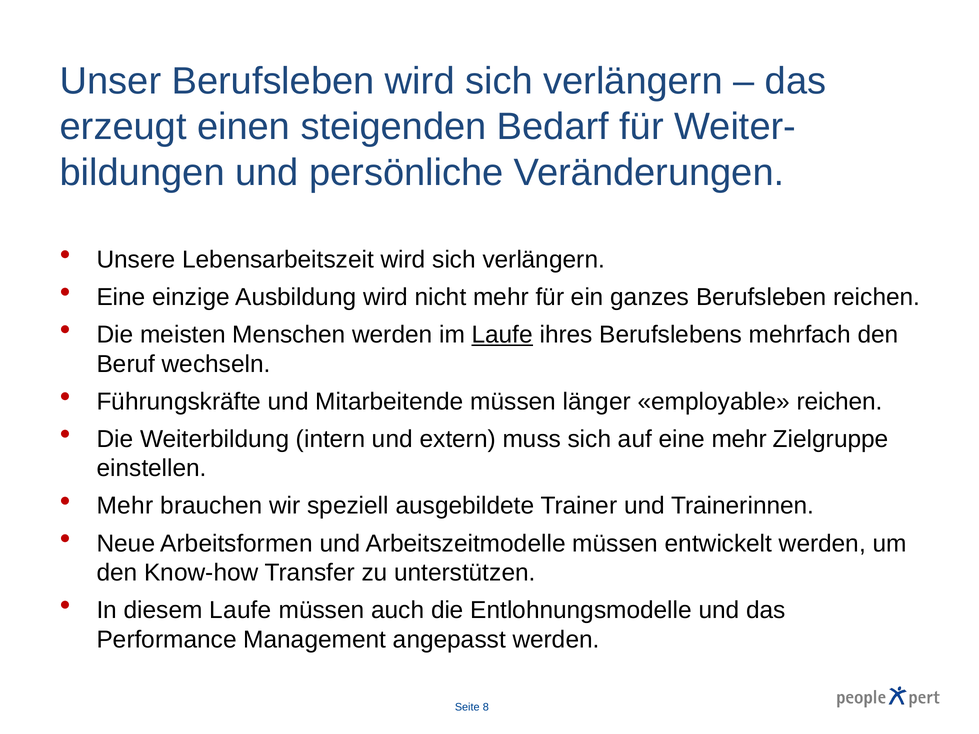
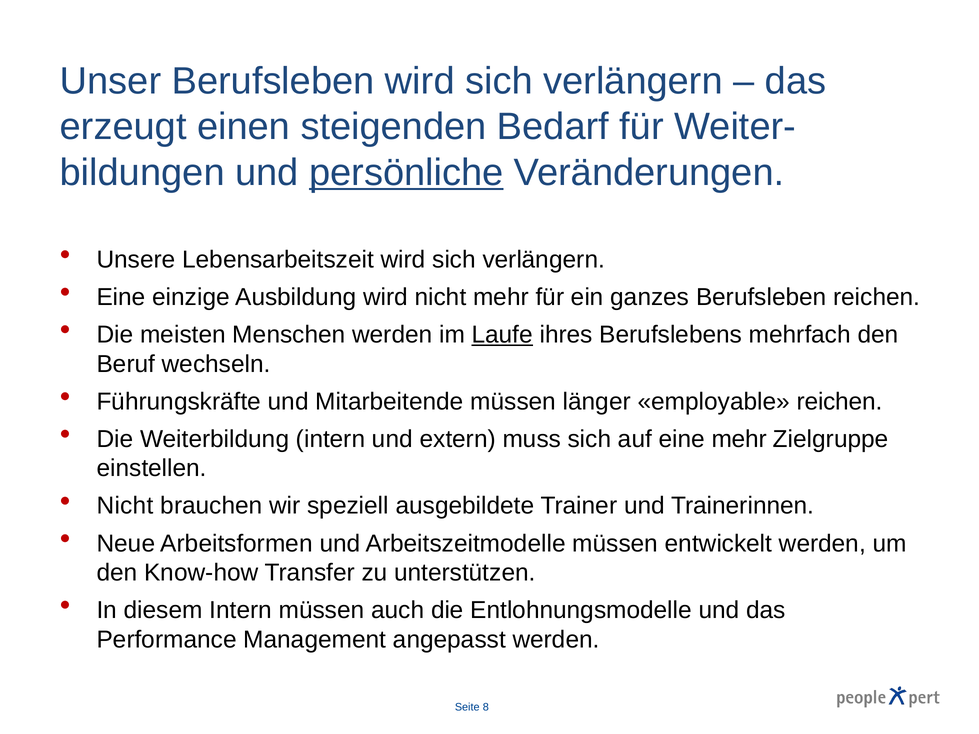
persönliche underline: none -> present (406, 173)
Mehr: Mehr -> Nicht (125, 506)
diesem Laufe: Laufe -> Intern (241, 611)
